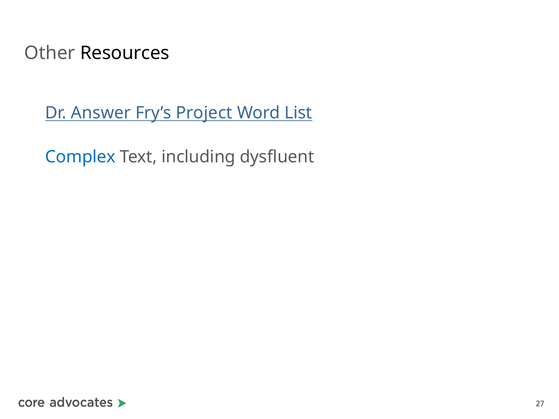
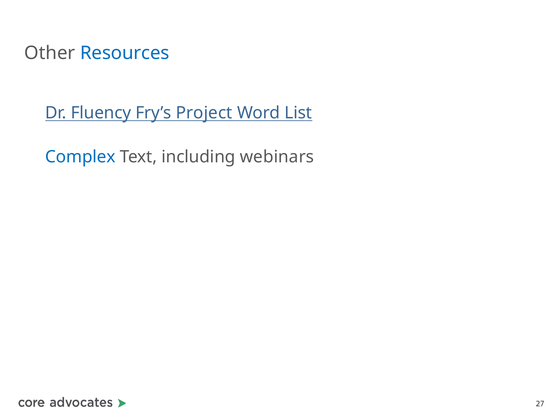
Resources colour: black -> blue (125, 53)
Answer: Answer -> Fluency (101, 113)
dysfluent: dysfluent -> webinars (277, 157)
